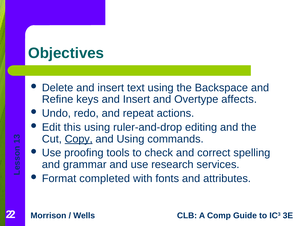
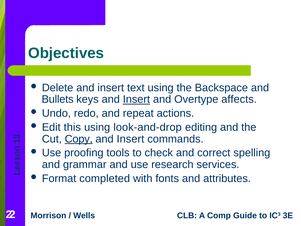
Refine: Refine -> Bullets (58, 99)
Insert underline: none -> present (136, 99)
ruler-and-drop: ruler-and-drop -> look-and-drop (148, 127)
Using: Using -> Insert (130, 139)
